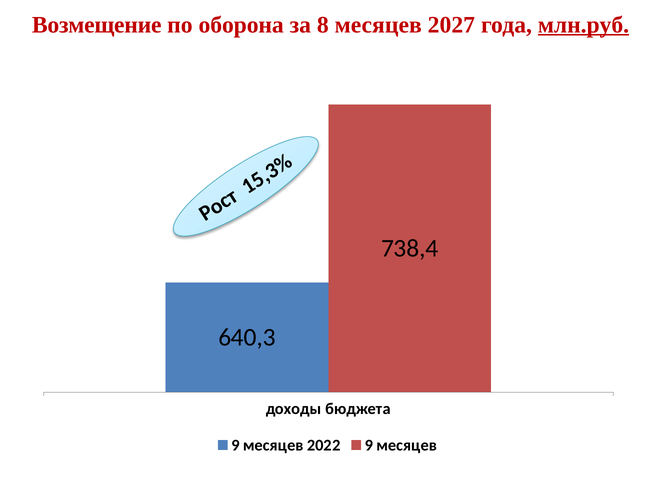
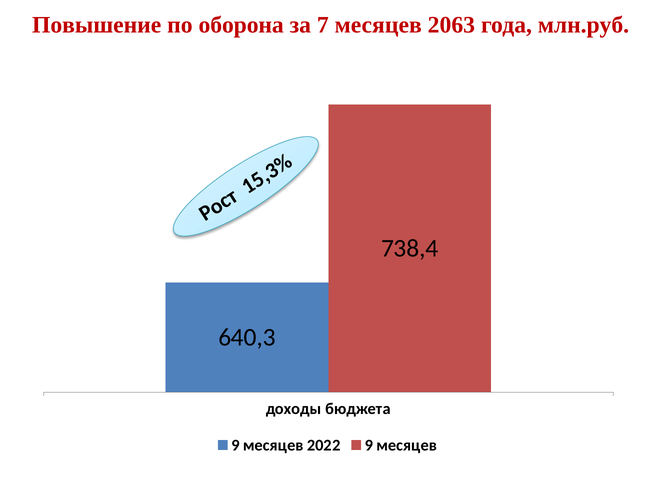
Возмещение: Возмещение -> Повышение (97, 25)
8: 8 -> 7 (323, 25)
2027: 2027 -> 2063 (451, 25)
млн.руб underline: present -> none (583, 25)
